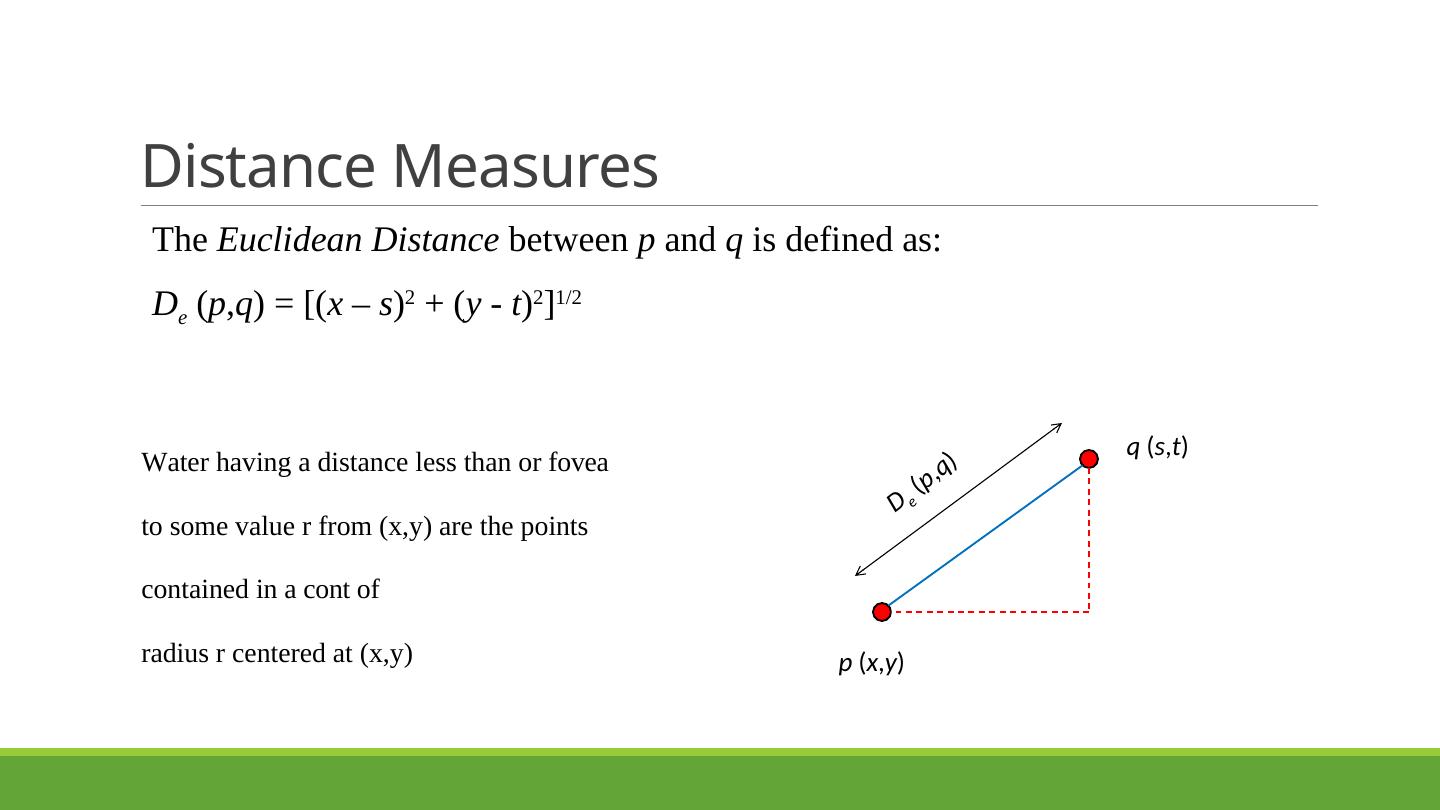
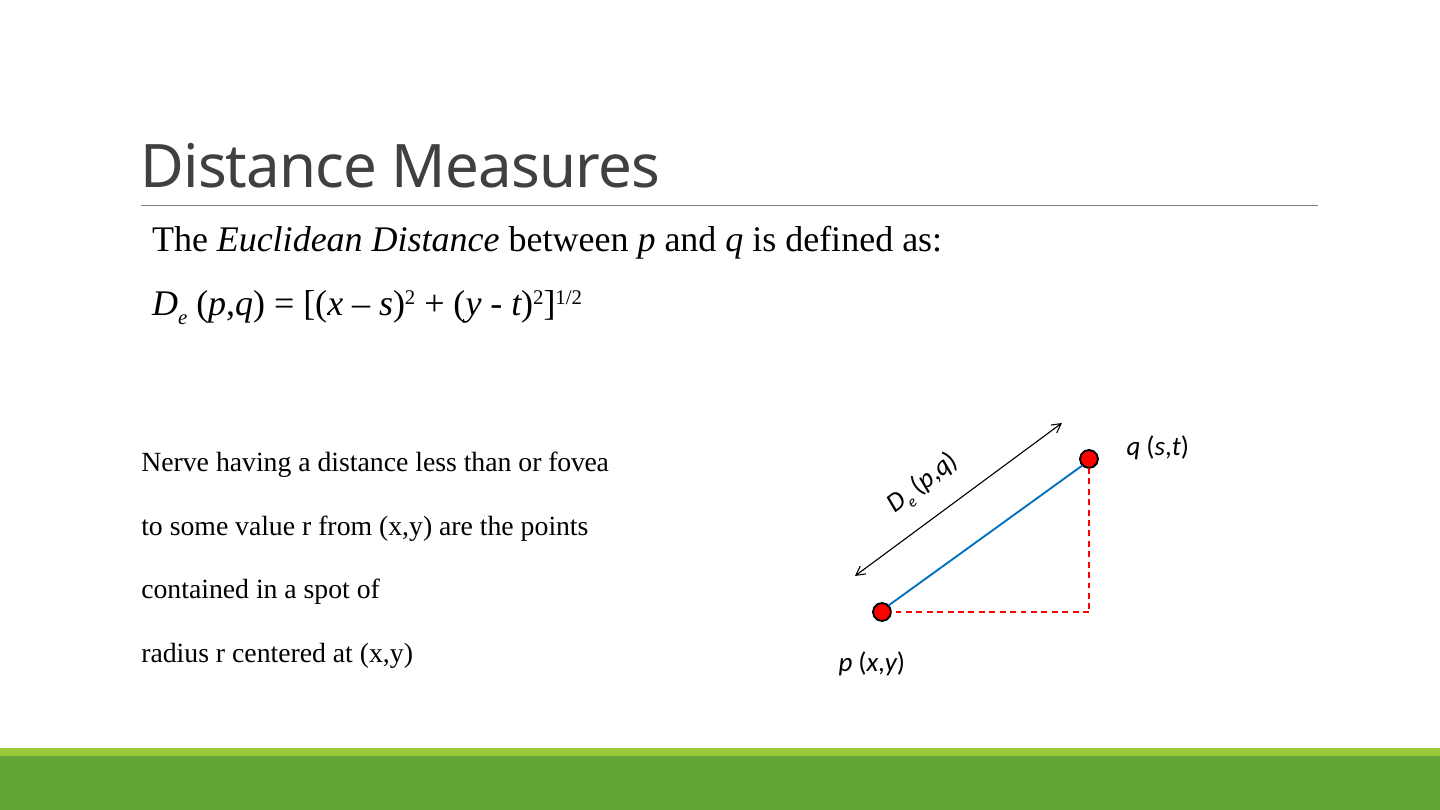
Water: Water -> Nerve (175, 462)
cont: cont -> spot (327, 590)
